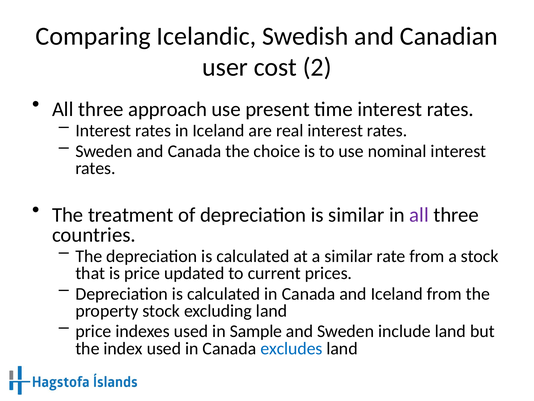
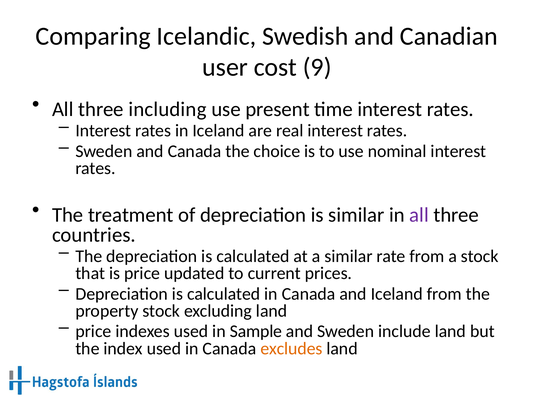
2: 2 -> 9 (317, 67)
approach: approach -> including (167, 109)
excludes colour: blue -> orange (291, 348)
